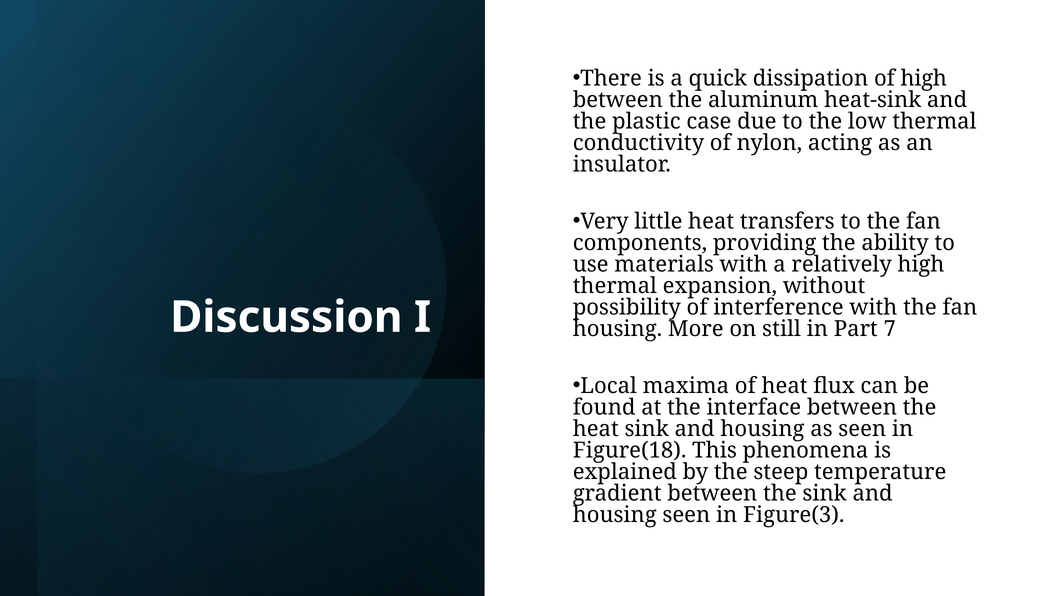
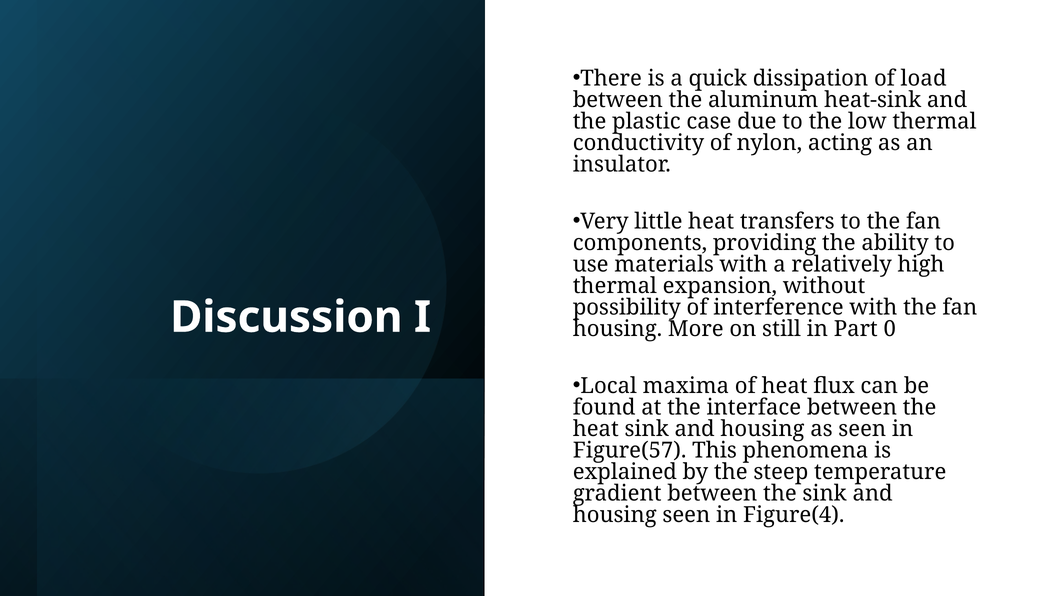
of high: high -> load (924, 78)
7: 7 -> 0 (890, 329)
Figure(18: Figure(18 -> Figure(57 (630, 450)
Figure(3: Figure(3 -> Figure(4 (794, 514)
